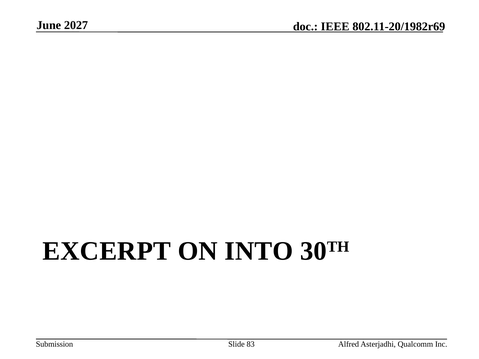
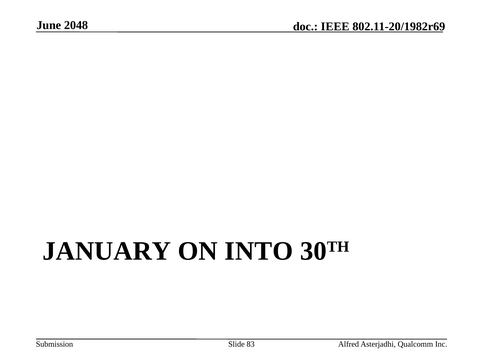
2027: 2027 -> 2048 (76, 25)
EXCERPT: EXCERPT -> JANUARY (107, 251)
